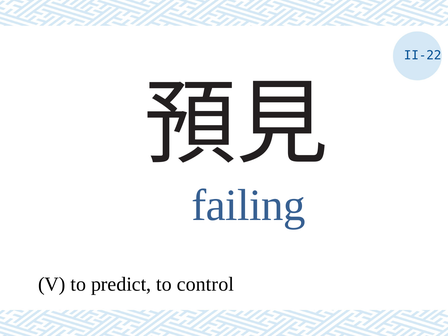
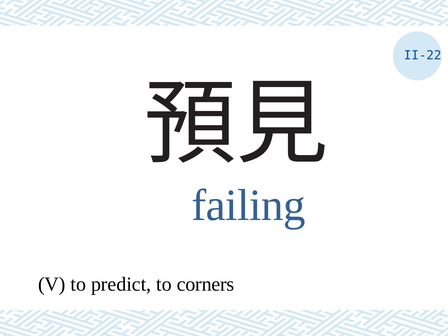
control: control -> corners (206, 284)
